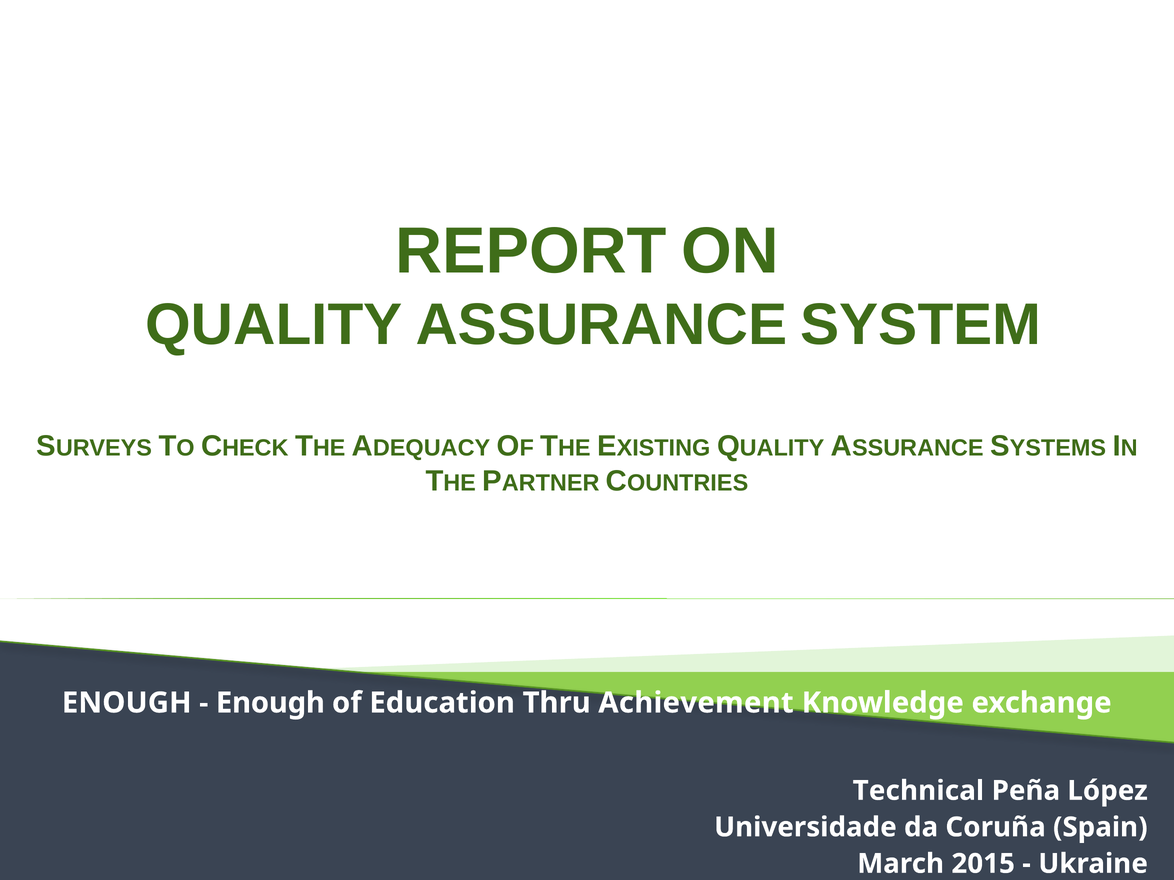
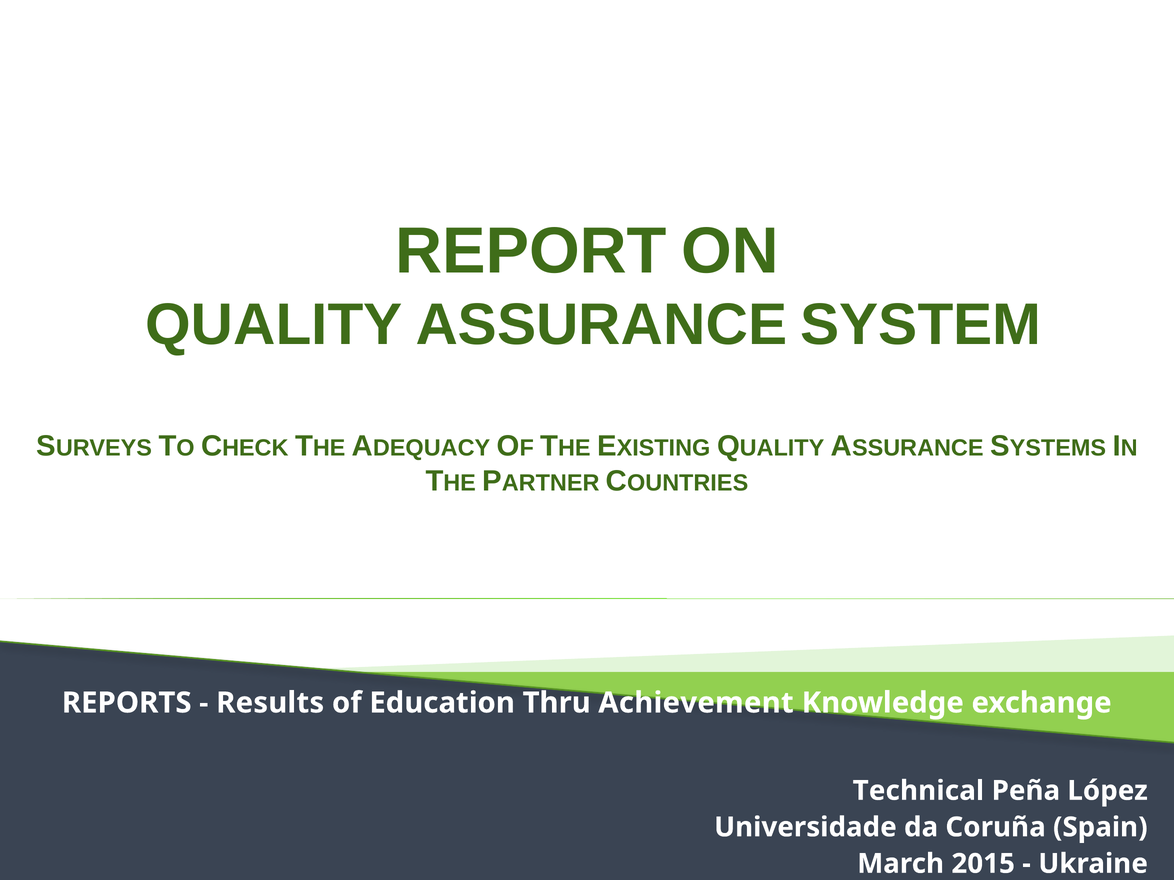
ENOUGH: ENOUGH -> REPORTS (127, 703)
Enough: Enough -> Results (270, 703)
